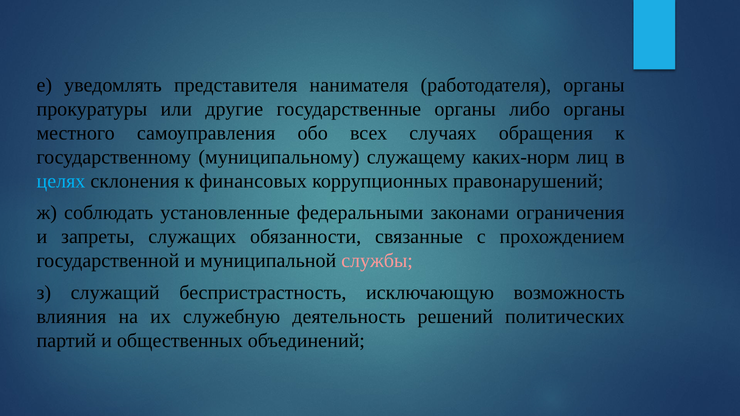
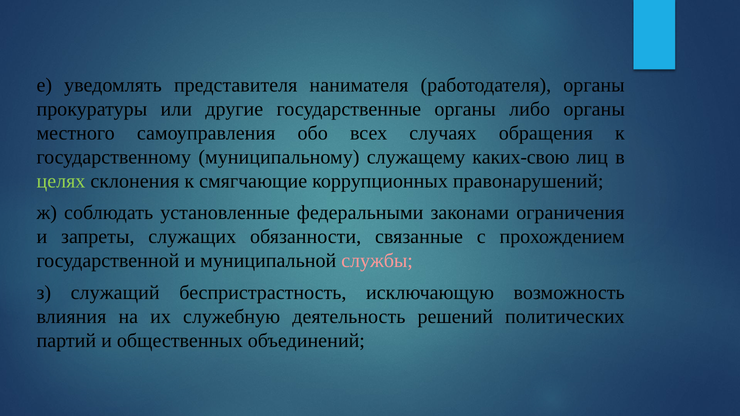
каких-норм: каких-норм -> каких-свою (521, 157)
целях colour: light blue -> light green (61, 181)
финансовых: финансовых -> смягчающие (253, 181)
